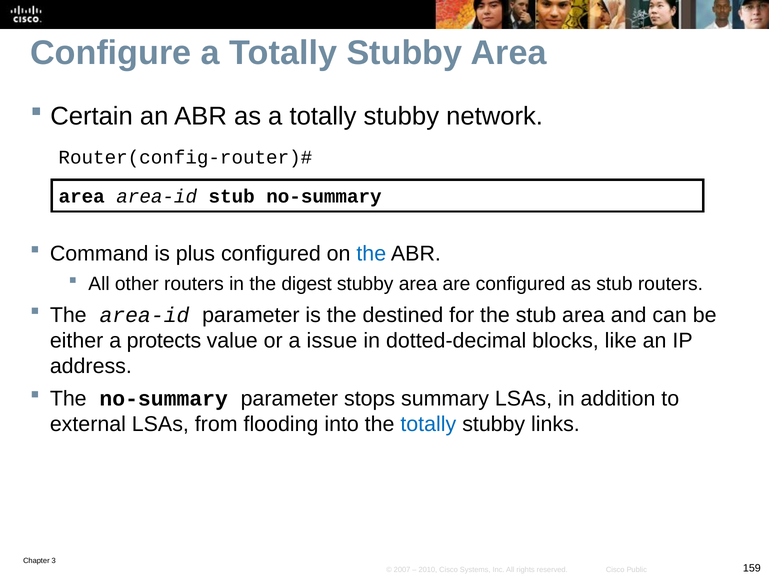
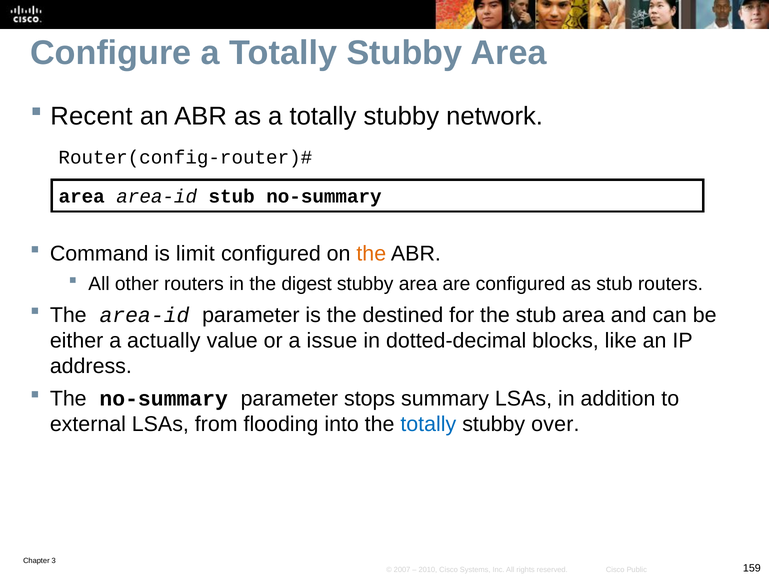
Certain: Certain -> Recent (91, 116)
plus: plus -> limit (195, 253)
the colour: blue -> orange (371, 253)
protects: protects -> actually (164, 341)
links: links -> over (555, 424)
